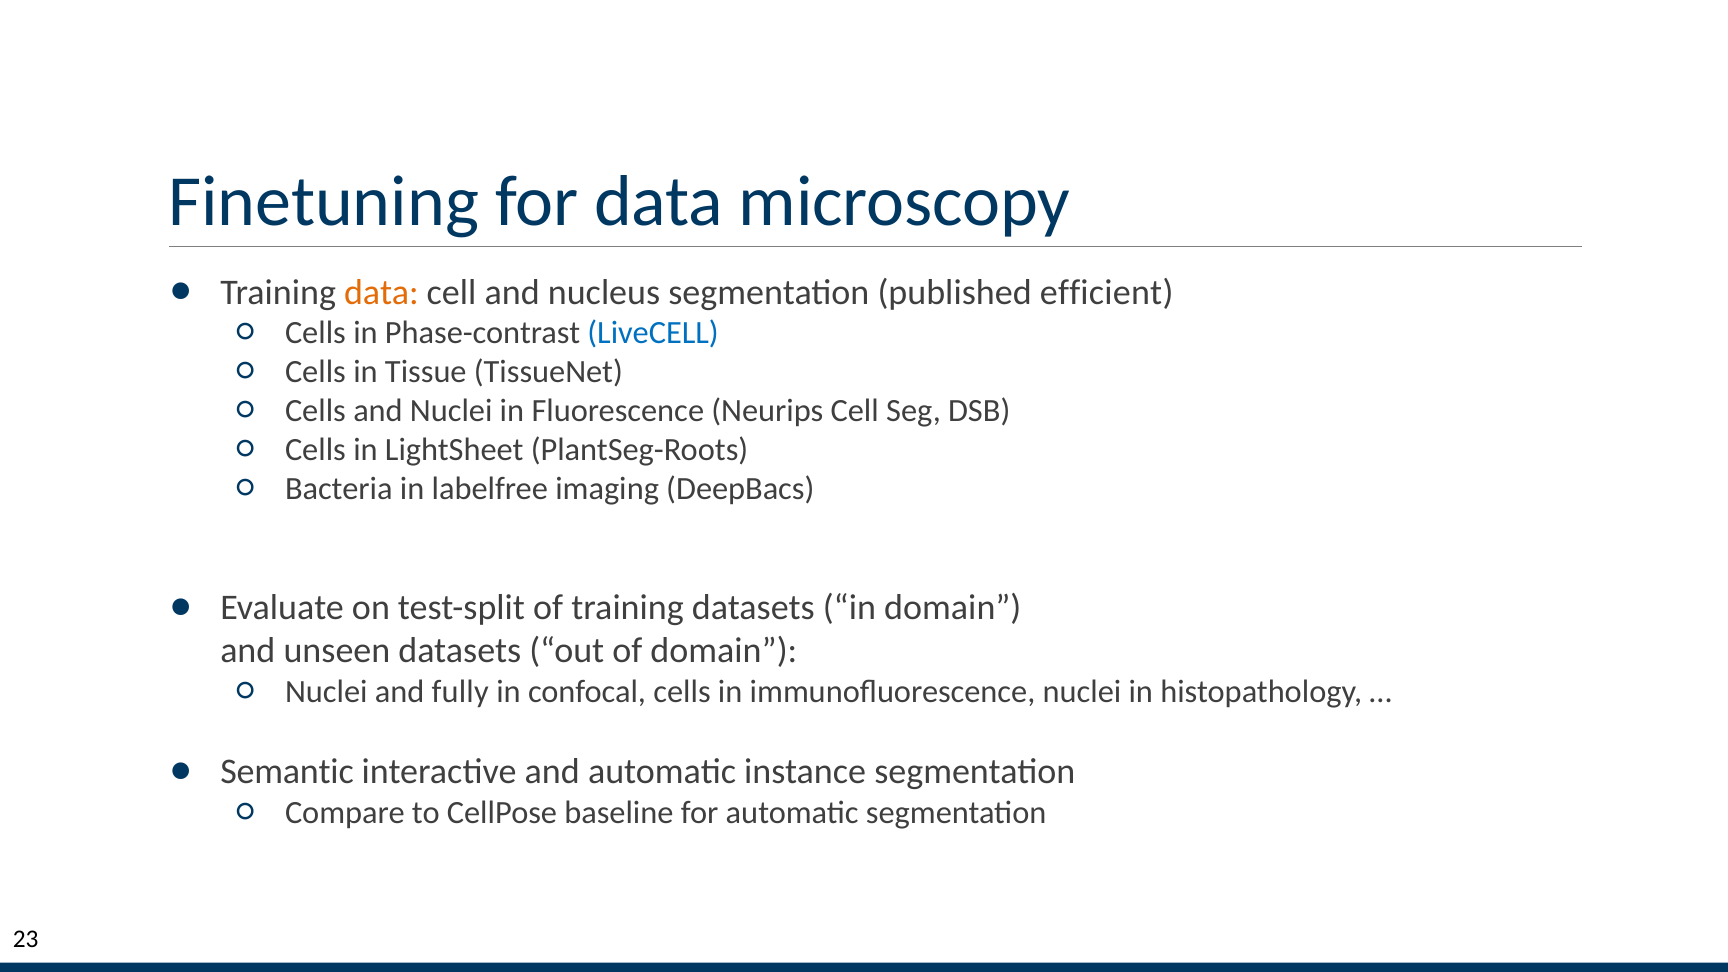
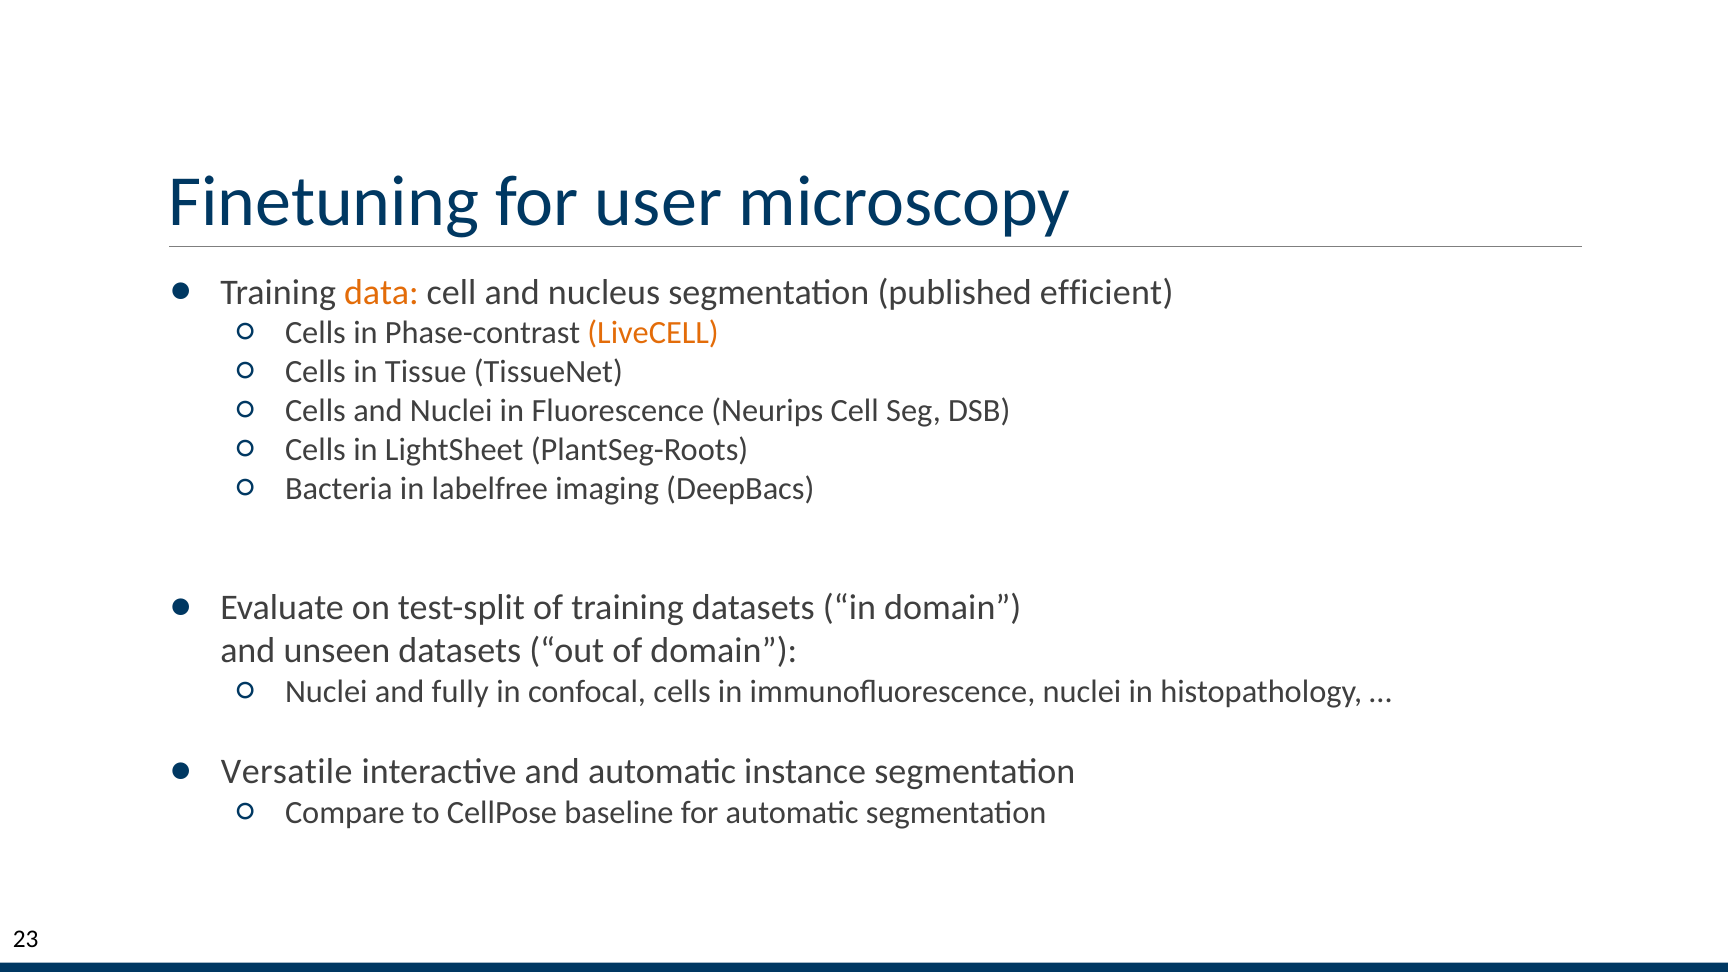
for data: data -> user (658, 201)
LiveCELL colour: blue -> orange (653, 333)
Semantic: Semantic -> Versatile (287, 772)
